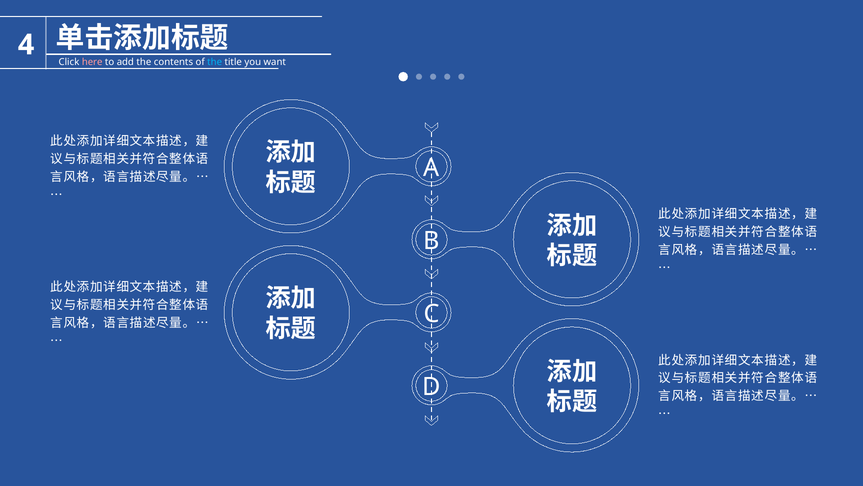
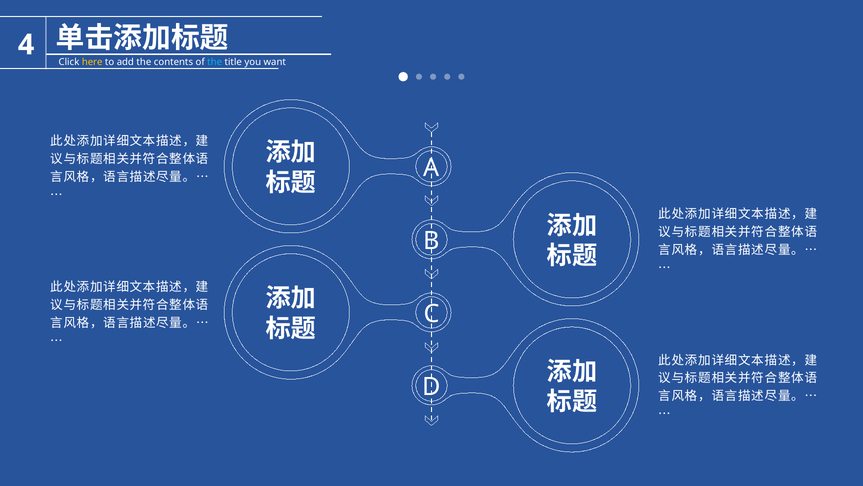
here colour: pink -> yellow (92, 62)
